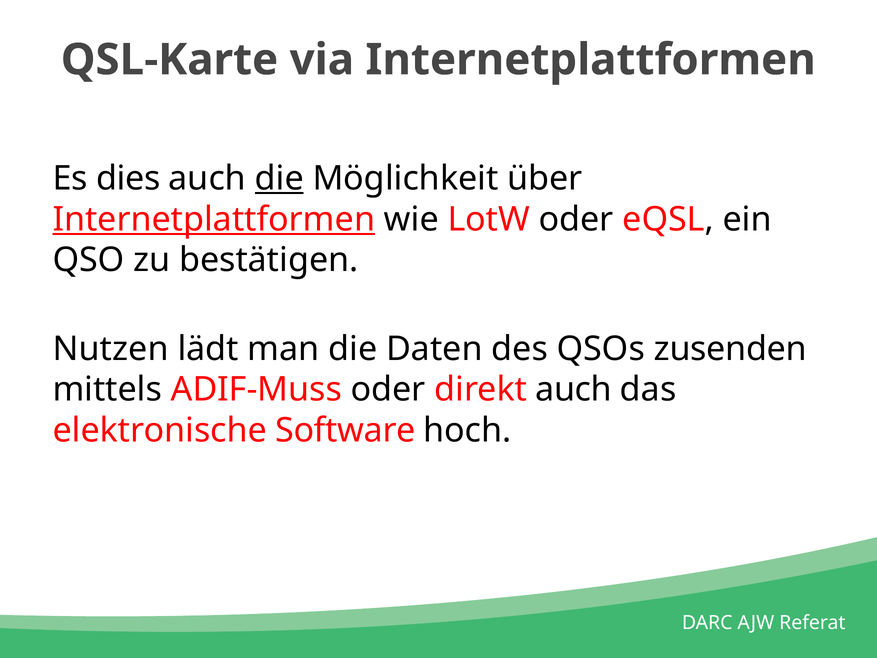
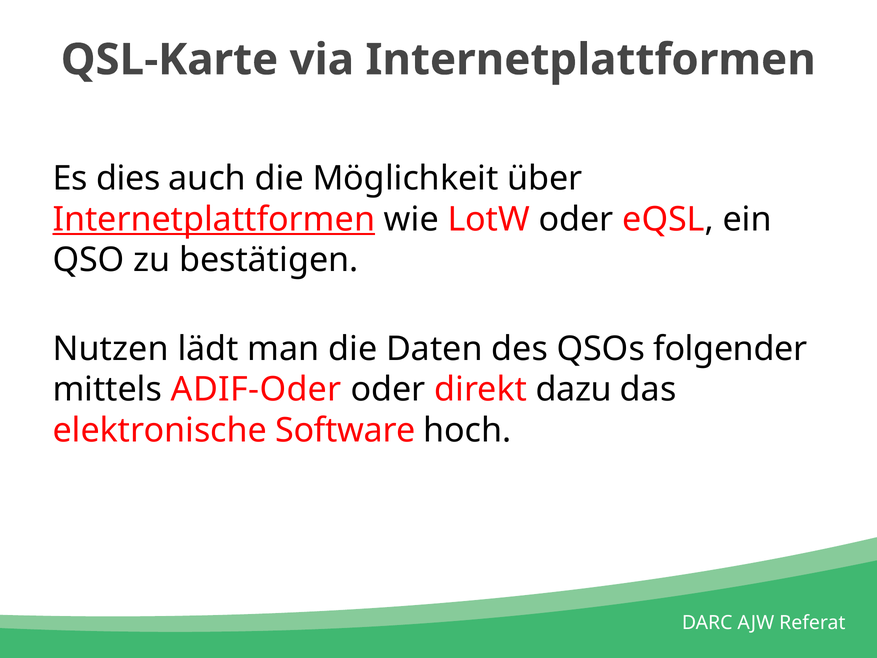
die underline: present -> none (279, 178)
zusenden: zusenden -> folgender (730, 349)
ADIF-Muss: ADIF-Muss -> ADIF-Oder (256, 390)
direkt auch: auch -> dazu (574, 390)
